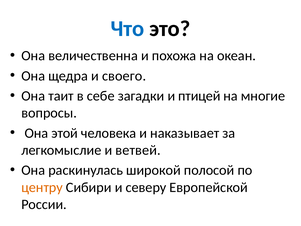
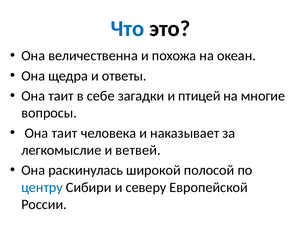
своего: своего -> ответы (124, 76)
этой: этой -> таит (65, 133)
центру colour: orange -> blue (42, 187)
